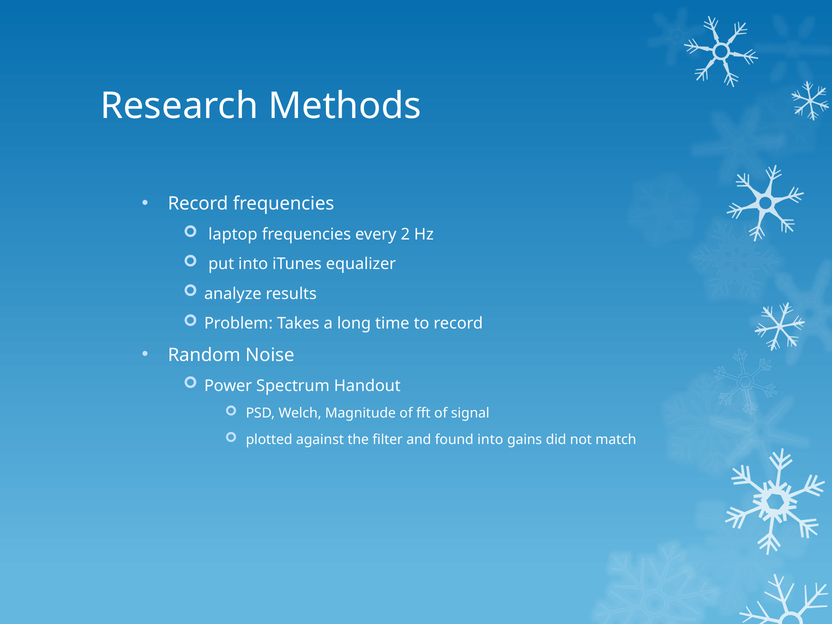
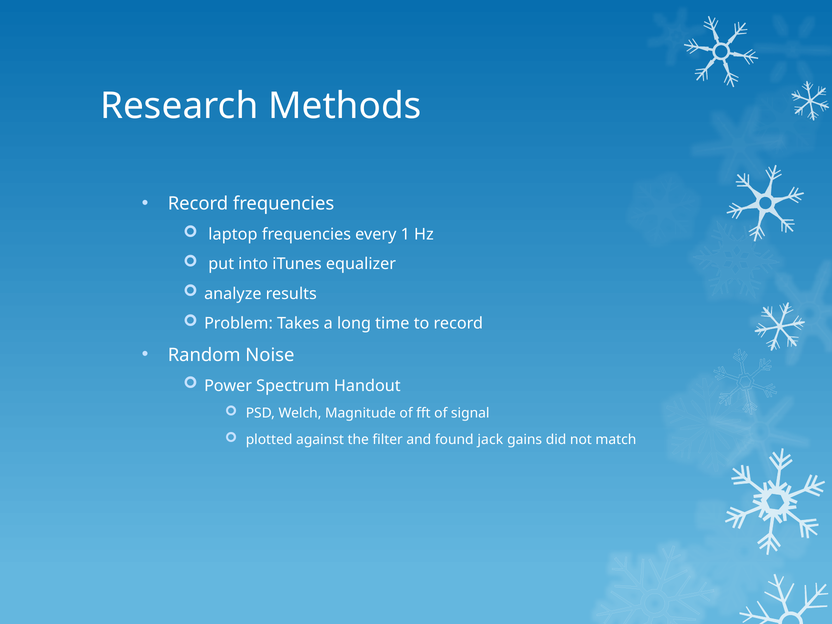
2: 2 -> 1 (405, 234)
found into: into -> jack (490, 440)
